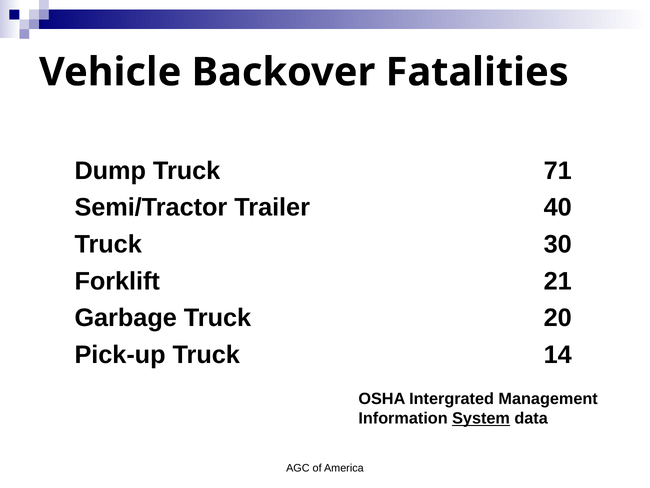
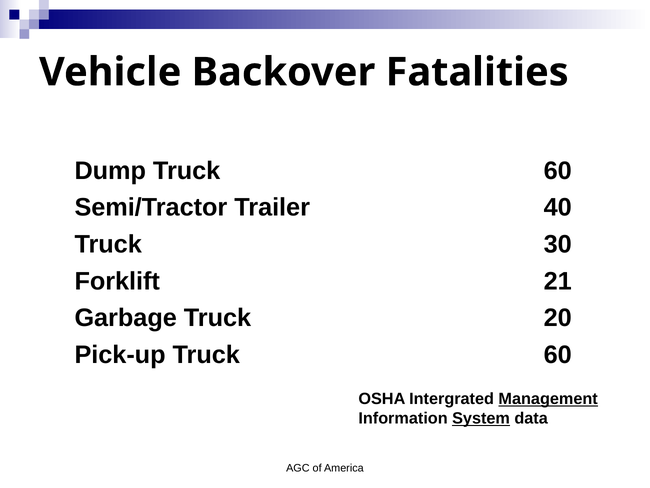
Dump Truck 71: 71 -> 60 (558, 171)
Pick-up Truck 14: 14 -> 60 (558, 355)
Management underline: none -> present (548, 399)
